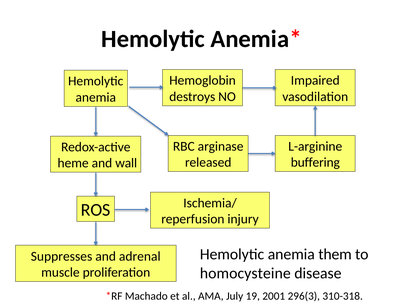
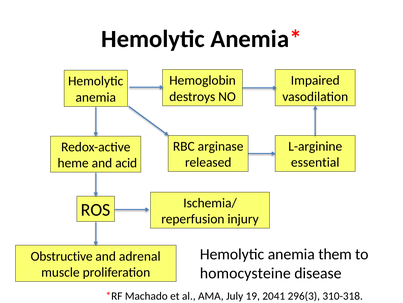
buffering: buffering -> essential (315, 162)
wall: wall -> acid (126, 163)
Suppresses: Suppresses -> Obstructive (62, 256)
2001: 2001 -> 2041 (274, 295)
